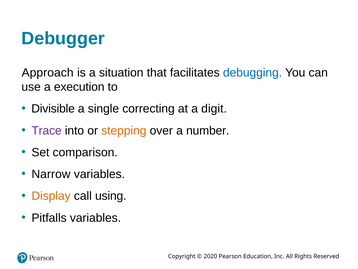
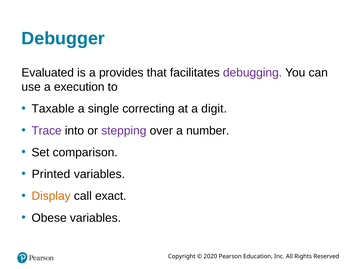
Approach: Approach -> Evaluated (48, 72)
situation: situation -> provides (121, 72)
debugging colour: blue -> purple (253, 72)
Divisible: Divisible -> Taxable (53, 109)
stepping colour: orange -> purple (124, 130)
Narrow: Narrow -> Printed (51, 174)
using: using -> exact (111, 196)
Pitfalls: Pitfalls -> Obese (49, 217)
